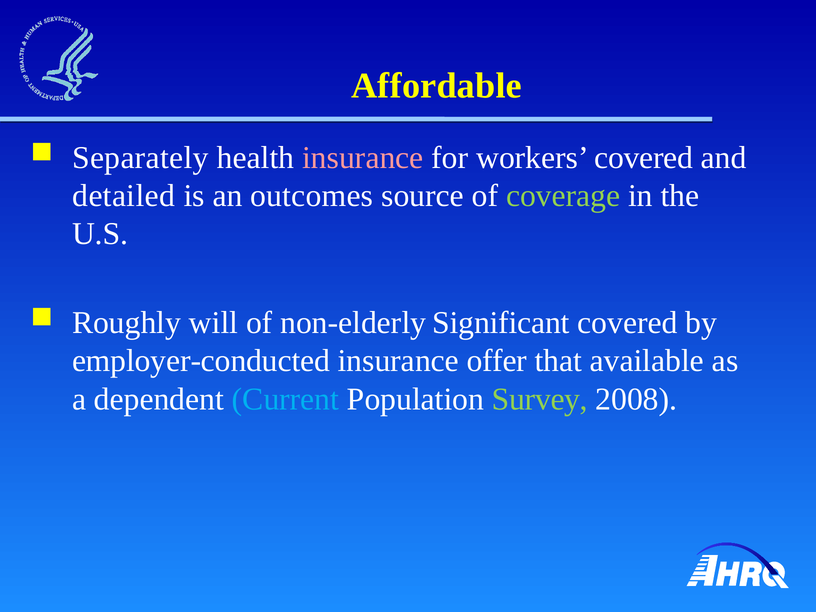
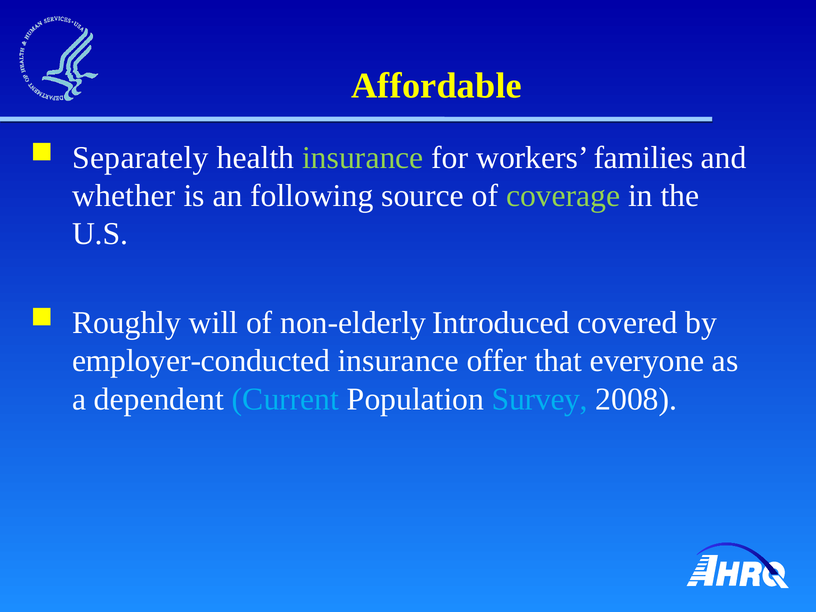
insurance colour: pink -> light green (363, 158)
workers covered: covered -> families (644, 158)
detailed: detailed -> whether (124, 196)
outcomes: outcomes -> following (312, 196)
Significant: Significant -> Introduced (501, 323)
available: available -> everyone (647, 361)
Survey colour: light green -> light blue (540, 399)
